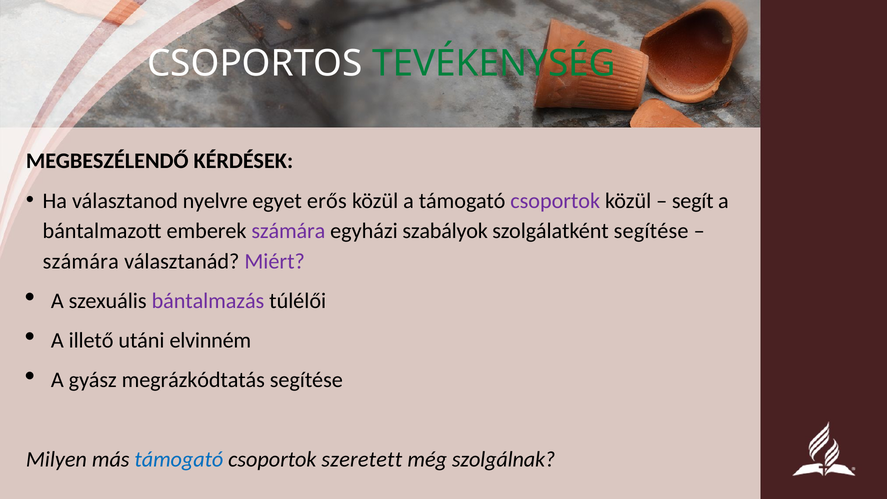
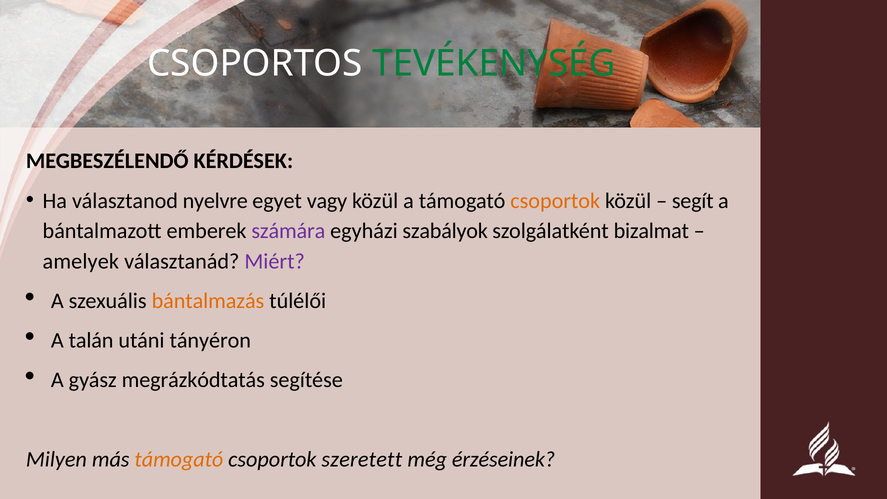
erős: erős -> vagy (327, 201)
csoportok colour: purple -> orange (555, 201)
szolgálatként segítése: segítése -> bizalmat (651, 231)
számára: számára -> amelyek (81, 261)
bántalmazás colour: purple -> orange (208, 301)
illető: illető -> talán (91, 340)
elvinném: elvinném -> tányéron (210, 340)
támogató colour: blue -> orange (179, 459)
szolgálnak: szolgálnak -> érzéseinek (504, 459)
